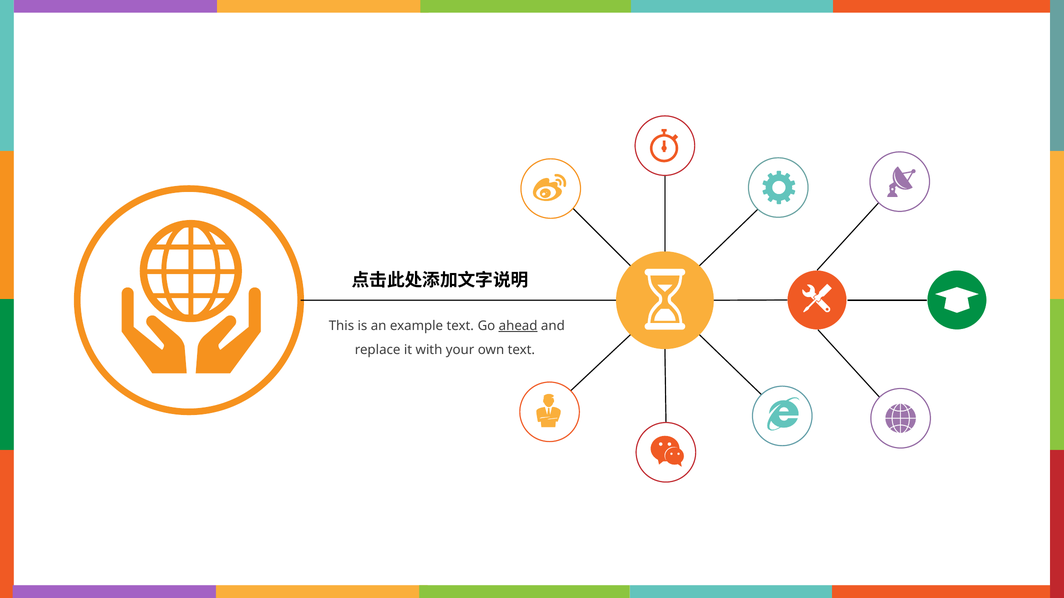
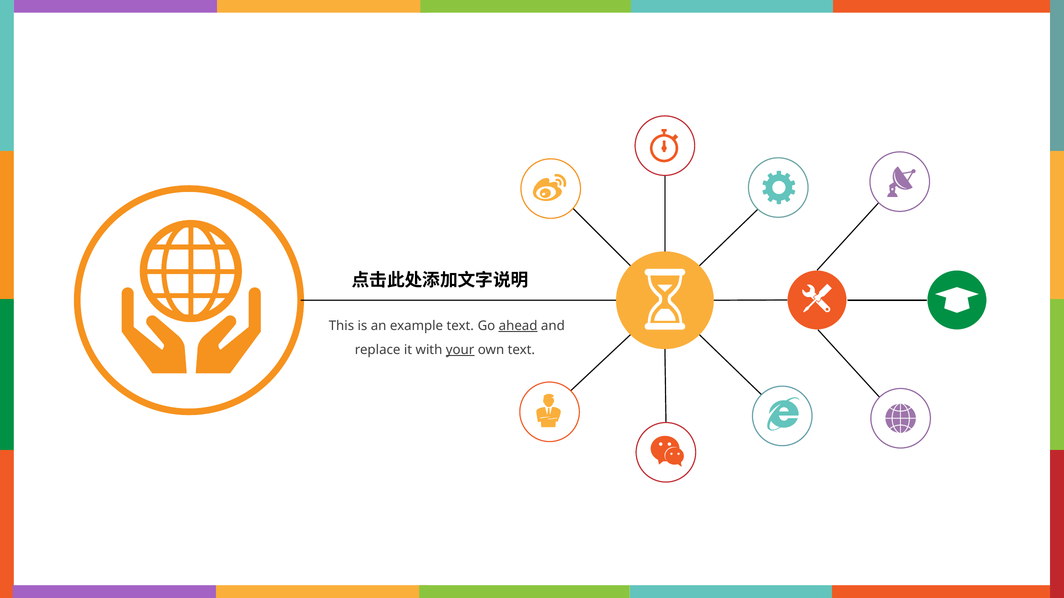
your underline: none -> present (460, 350)
